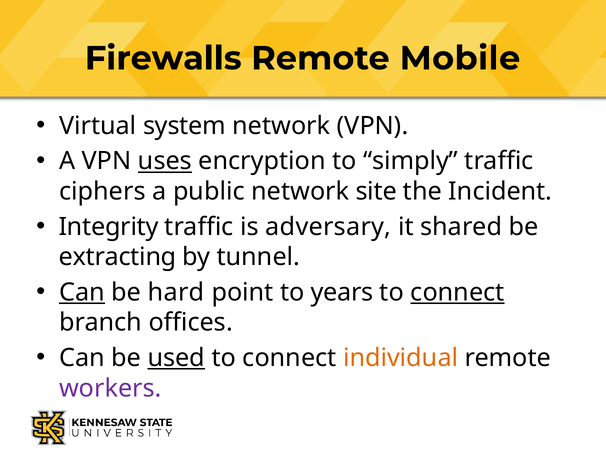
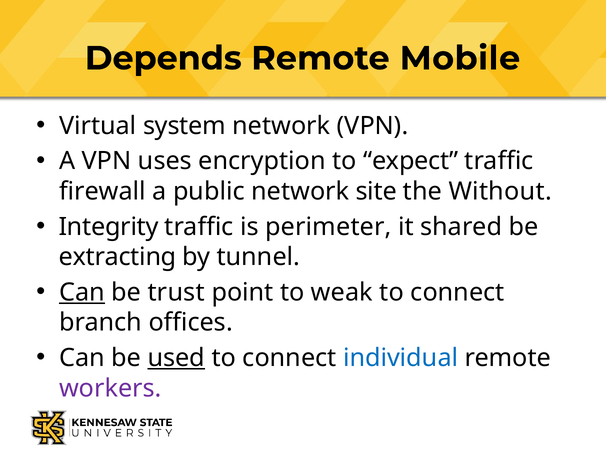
Firewalls: Firewalls -> Depends (163, 58)
uses underline: present -> none (165, 161)
simply: simply -> expect (411, 161)
ciphers: ciphers -> firewall (102, 192)
Incident: Incident -> Without (500, 192)
adversary: adversary -> perimeter (328, 227)
hard: hard -> trust (176, 293)
years: years -> weak (342, 293)
connect underline: present -> none (458, 293)
individual colour: orange -> blue (401, 358)
